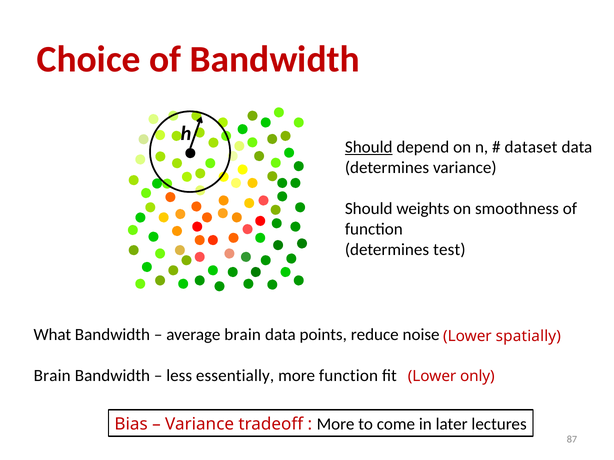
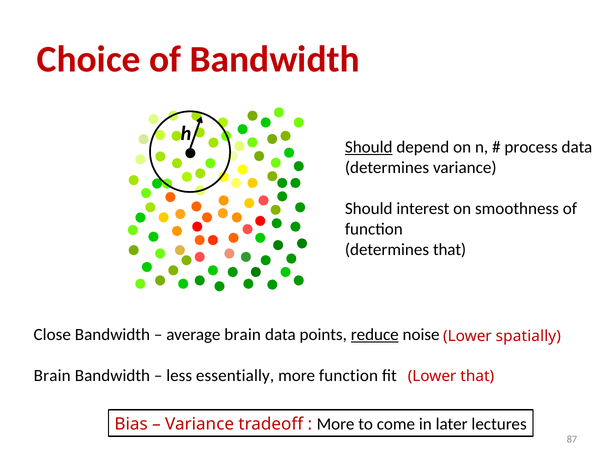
dataset: dataset -> process (531, 147)
weights: weights -> interest (423, 209)
determines test: test -> that (450, 250)
What: What -> Close (52, 335)
reduce underline: none -> present (375, 335)
Lower only: only -> that (477, 377)
